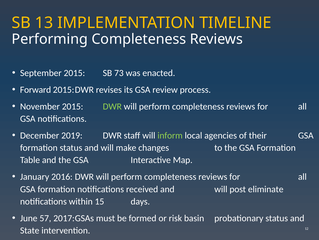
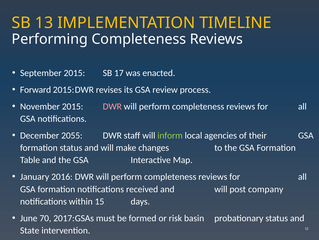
73: 73 -> 17 (119, 73)
DWR colour: light green -> pink (112, 106)
2019: 2019 -> 2055 (72, 135)
eliminate: eliminate -> company (266, 189)
57: 57 -> 70 (45, 218)
